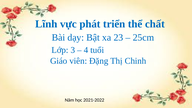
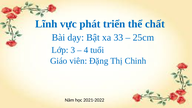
23: 23 -> 33 (118, 37)
